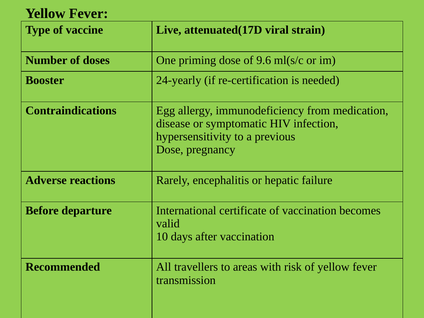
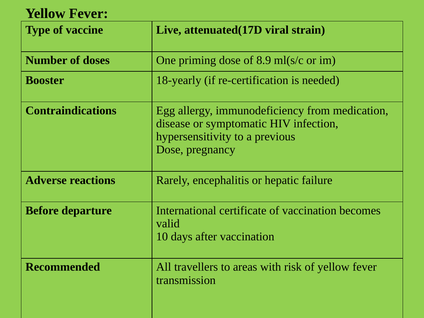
9.6: 9.6 -> 8.9 (264, 60)
24-yearly: 24-yearly -> 18-yearly (179, 80)
